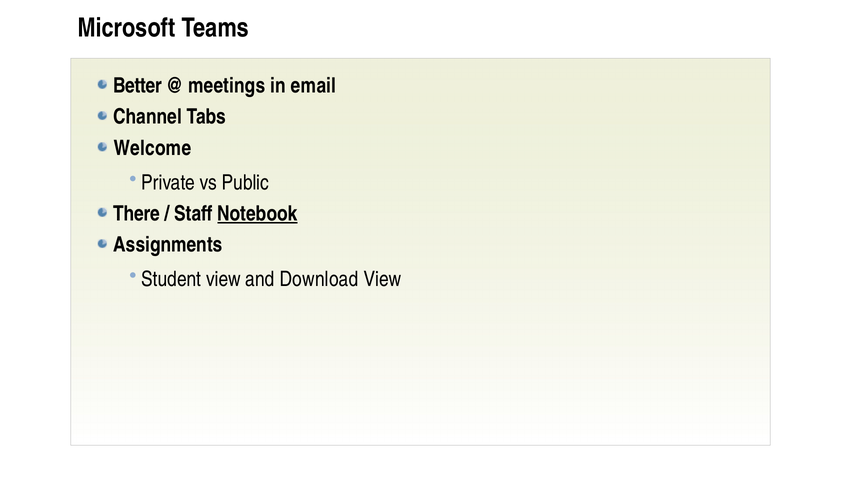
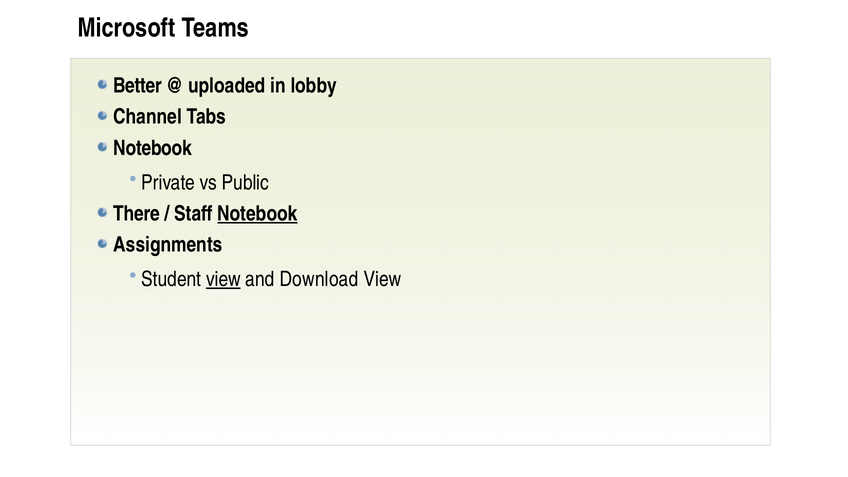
meetings: meetings -> uploaded (227, 86)
email: email -> lobby (314, 86)
Welcome: Welcome -> Notebook (153, 148)
view underline: none -> present (223, 279)
